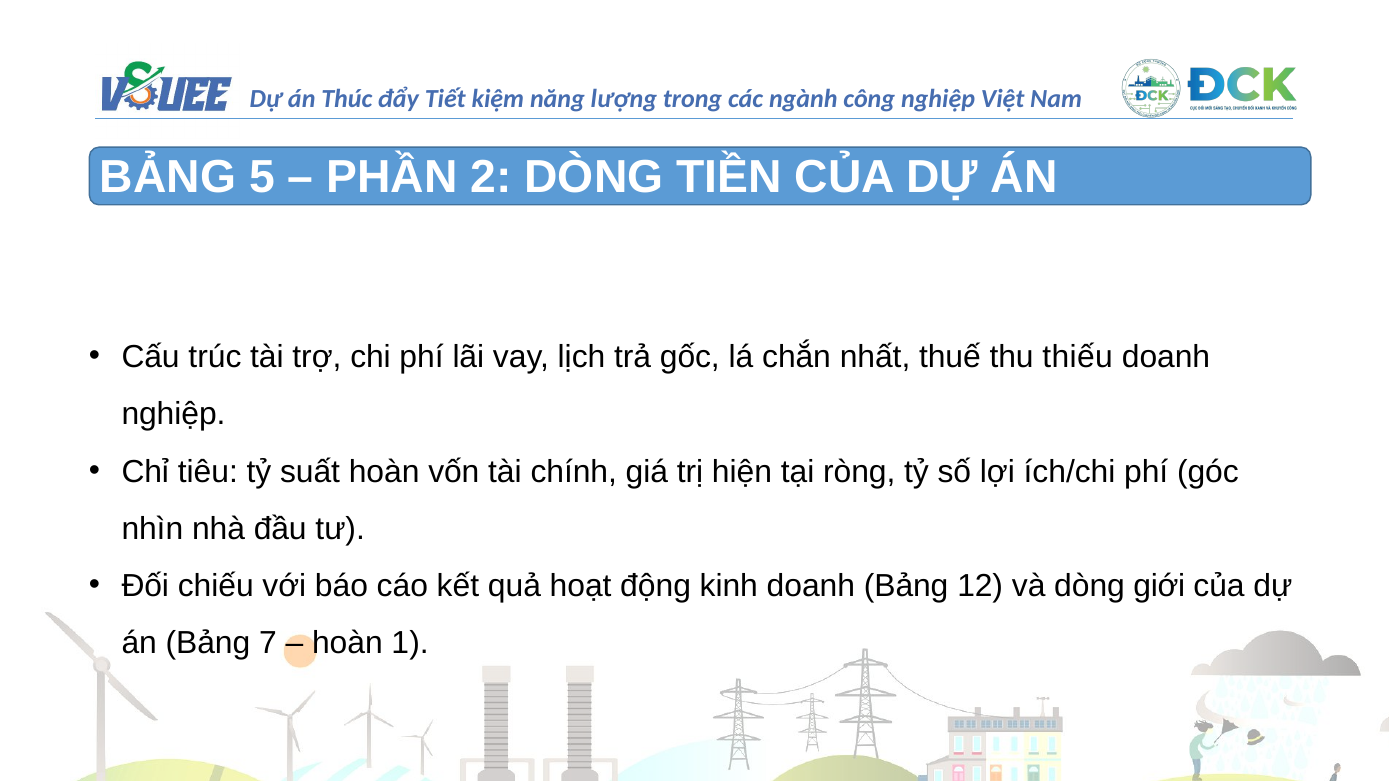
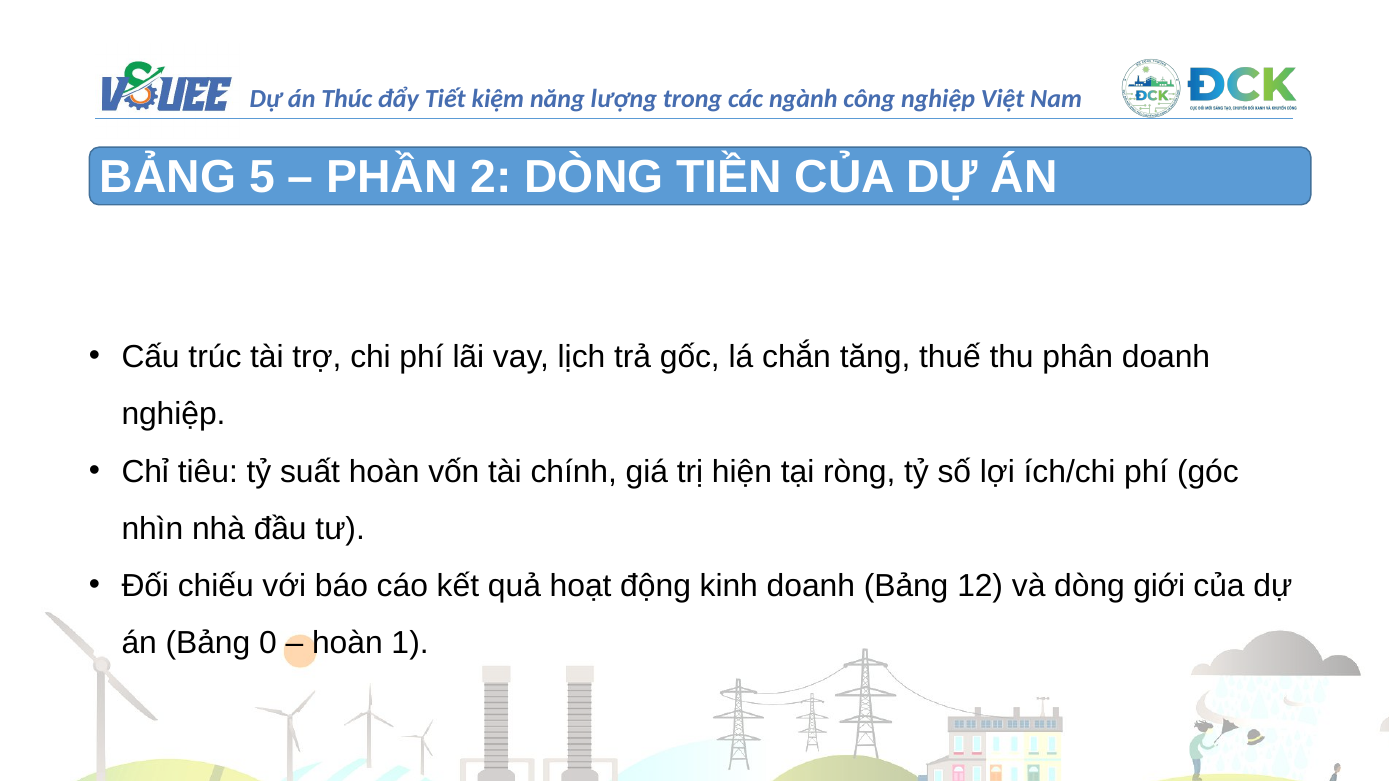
nhất: nhất -> tăng (875, 357)
thiếu: thiếu -> phân (1078, 357)
7: 7 -> 0 (268, 643)
